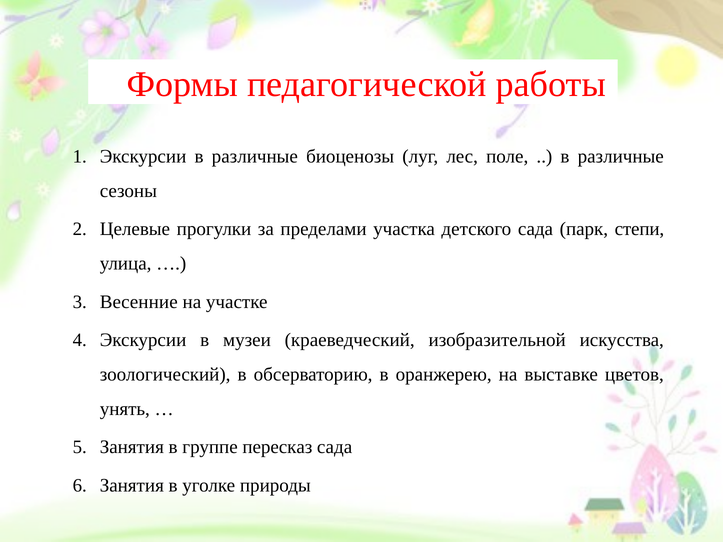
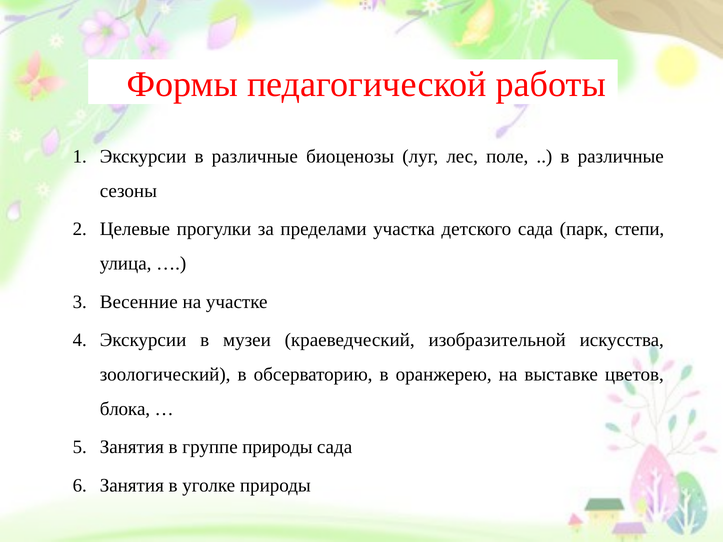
унять: унять -> блока (125, 409)
группе пересказ: пересказ -> природы (277, 447)
